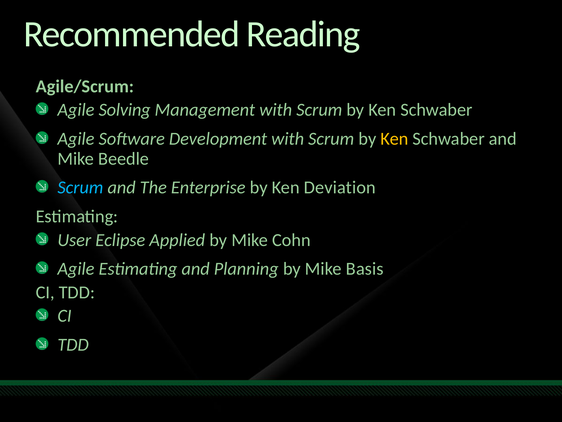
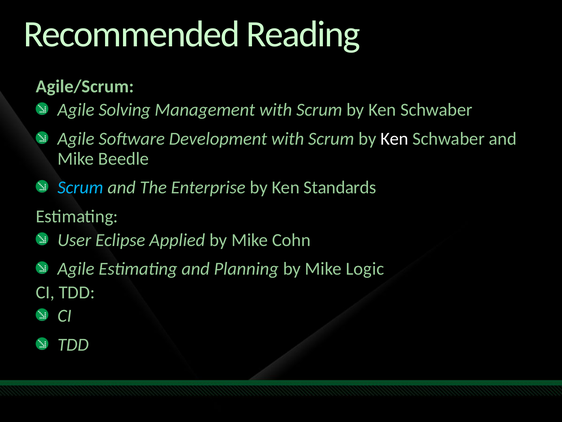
Ken colour: yellow -> white (395, 139)
Deviation: Deviation -> Standards (340, 187)
Basis: Basis -> Logic (365, 269)
